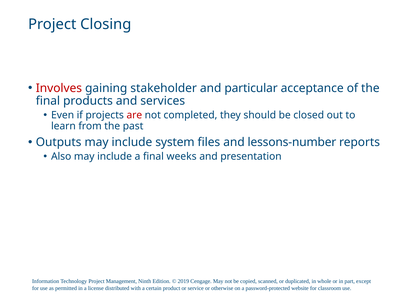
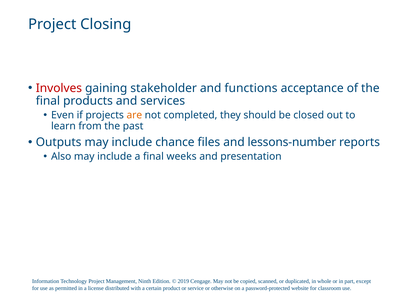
particular: particular -> functions (251, 88)
are colour: red -> orange (134, 115)
system: system -> chance (175, 142)
